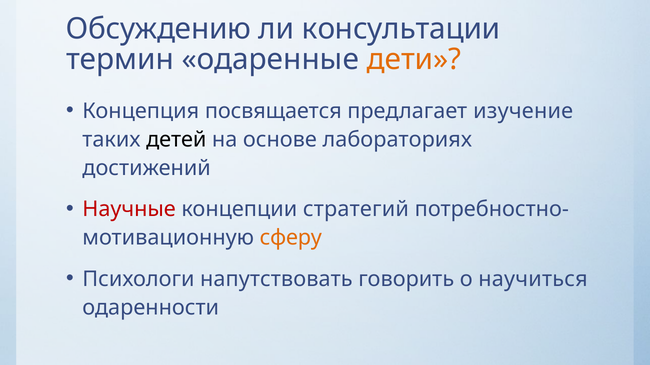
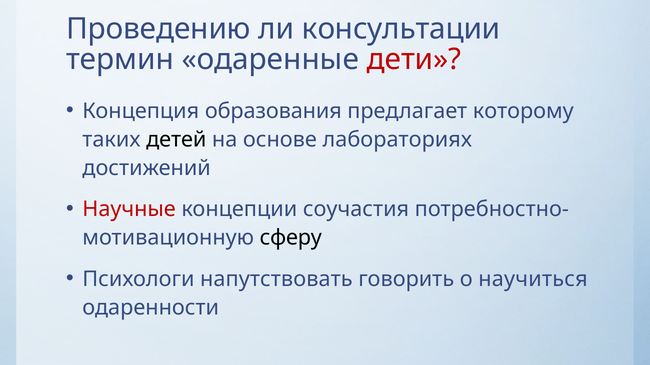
Обсуждению: Обсуждению -> Проведению (158, 29)
дети colour: orange -> red (414, 59)
посвящается: посвящается -> образования (273, 111)
изучение: изучение -> которому (523, 111)
стратегий: стратегий -> соучастия (356, 210)
сферу colour: orange -> black (291, 238)
